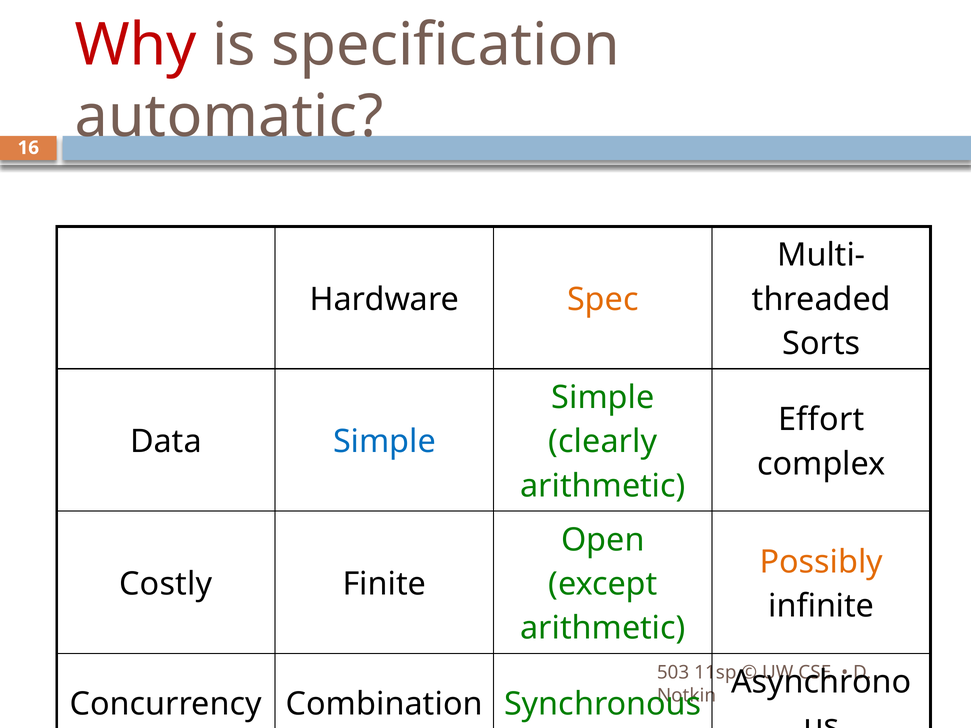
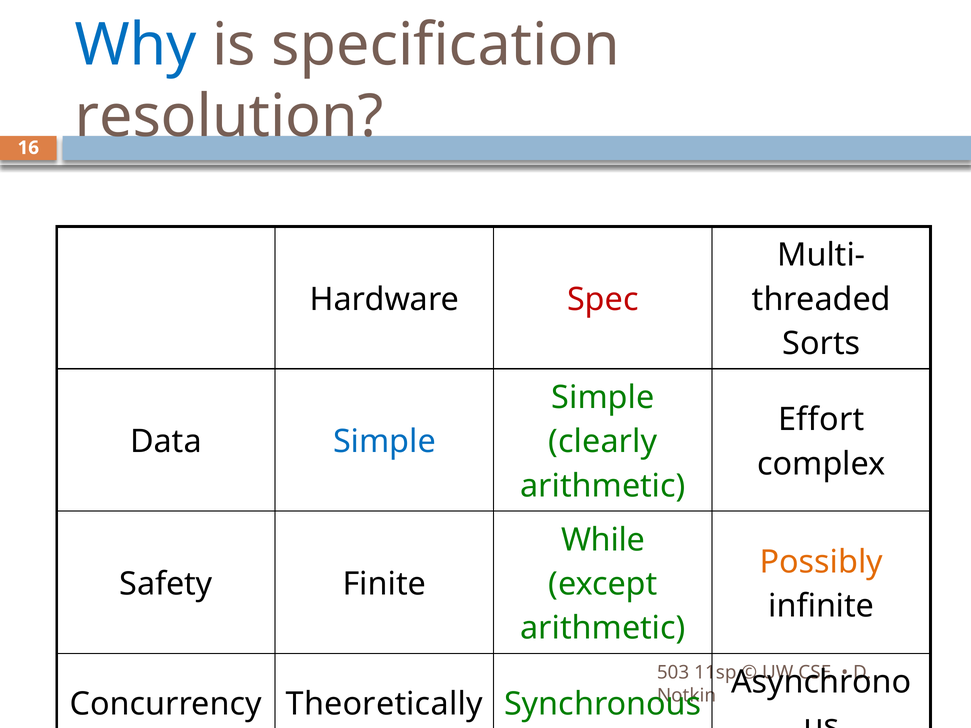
Why colour: red -> blue (136, 45)
automatic: automatic -> resolution (229, 117)
Spec colour: orange -> red (603, 300)
Open: Open -> While (603, 540)
Costly: Costly -> Safety (166, 584)
Combination: Combination -> Theoretically (384, 704)
